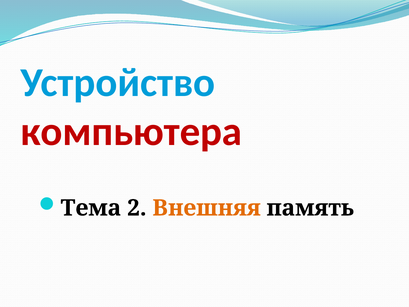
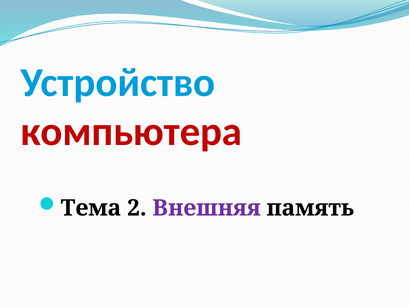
Внешняя colour: orange -> purple (207, 208)
